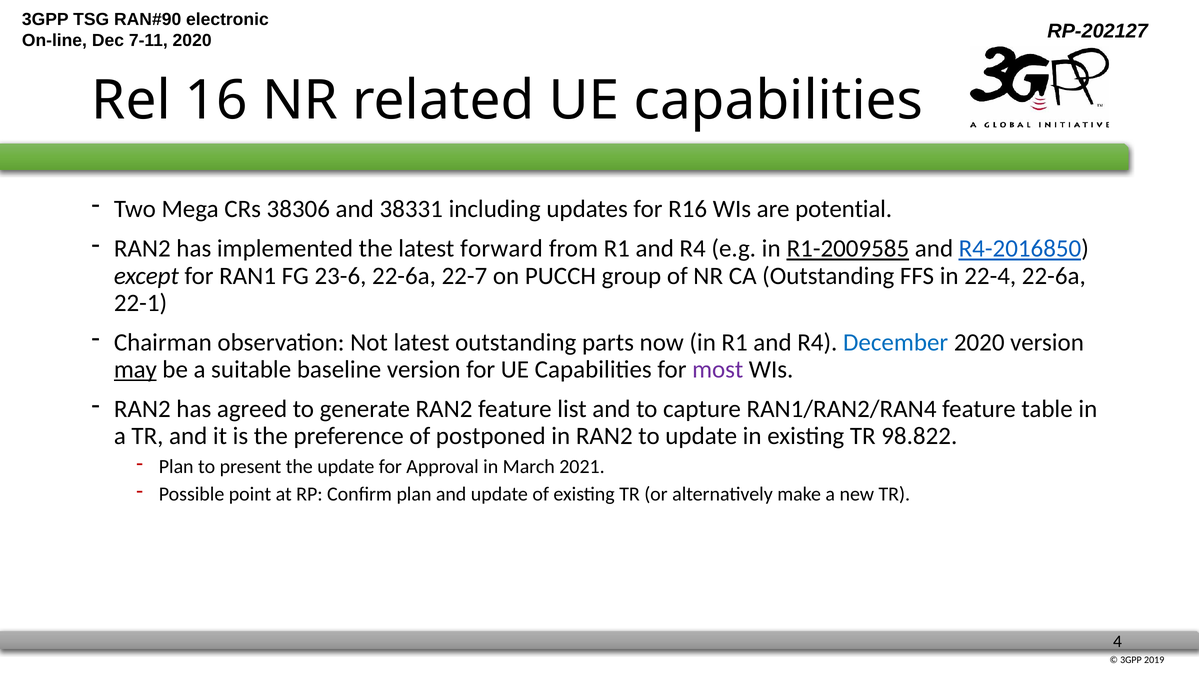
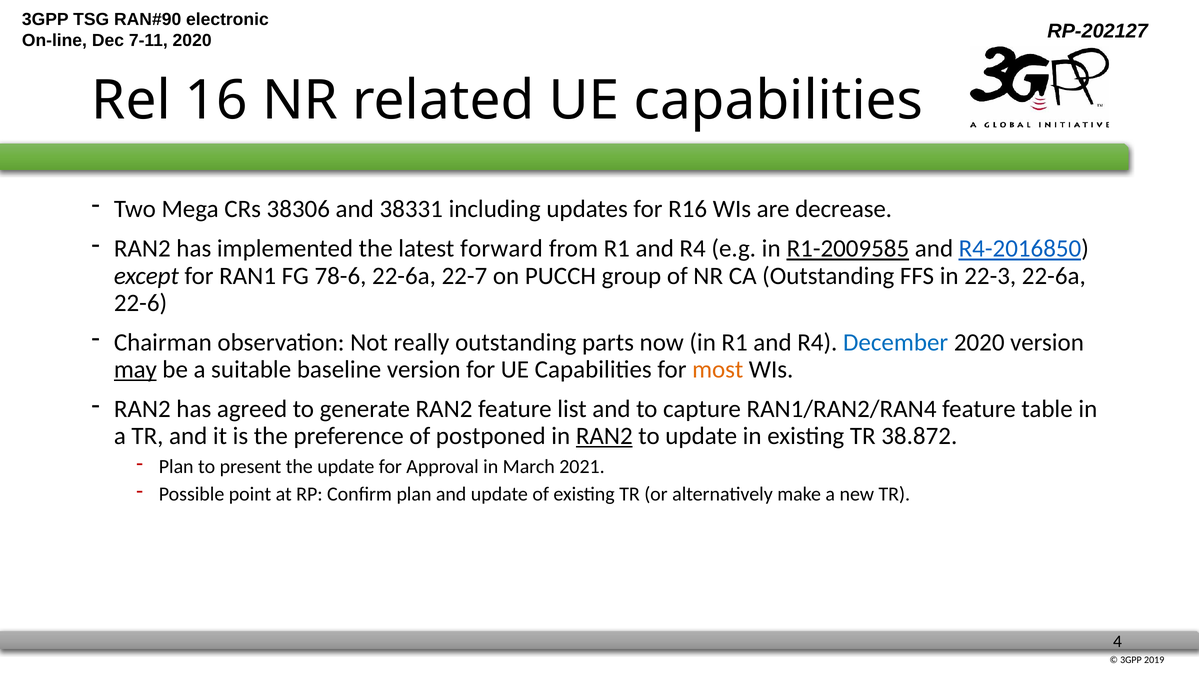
potential: potential -> decrease (844, 209)
23-6: 23-6 -> 78-6 (340, 276)
22-4: 22-4 -> 22-3 (990, 276)
22-1: 22-1 -> 22-6 (141, 303)
Not latest: latest -> really (421, 342)
most colour: purple -> orange (718, 369)
RAN2 underline: none -> present (604, 436)
98.822: 98.822 -> 38.872 (919, 436)
